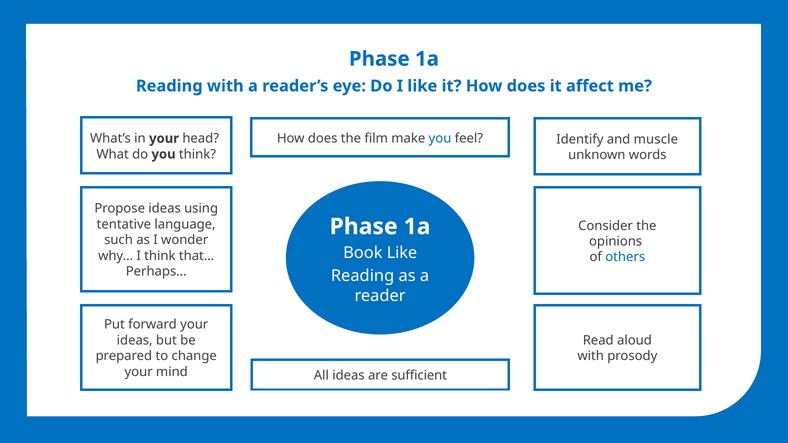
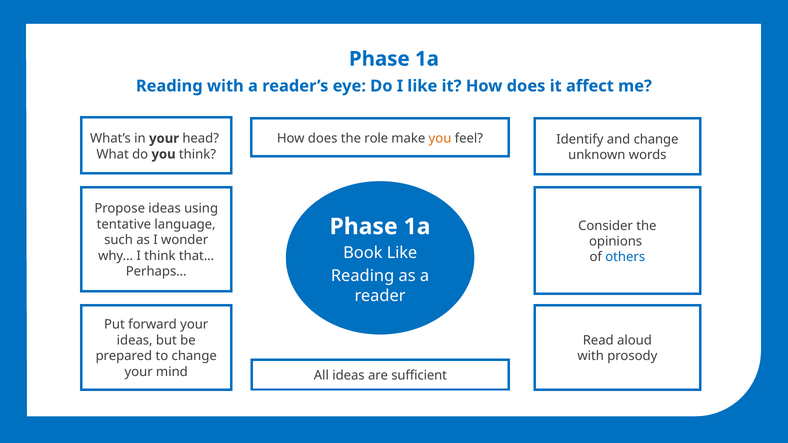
film: film -> role (376, 138)
you colour: blue -> orange (440, 138)
and muscle: muscle -> change (656, 139)
